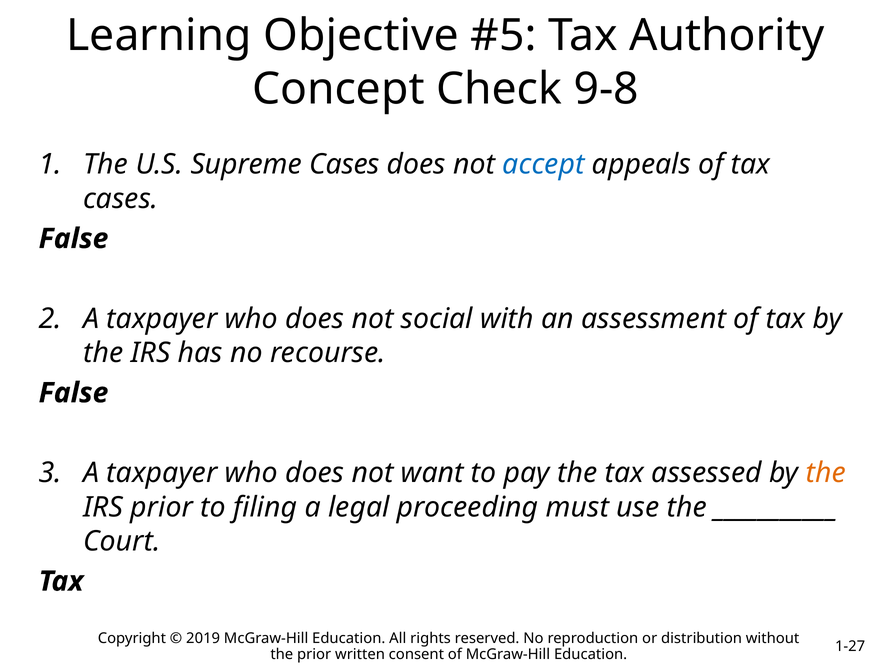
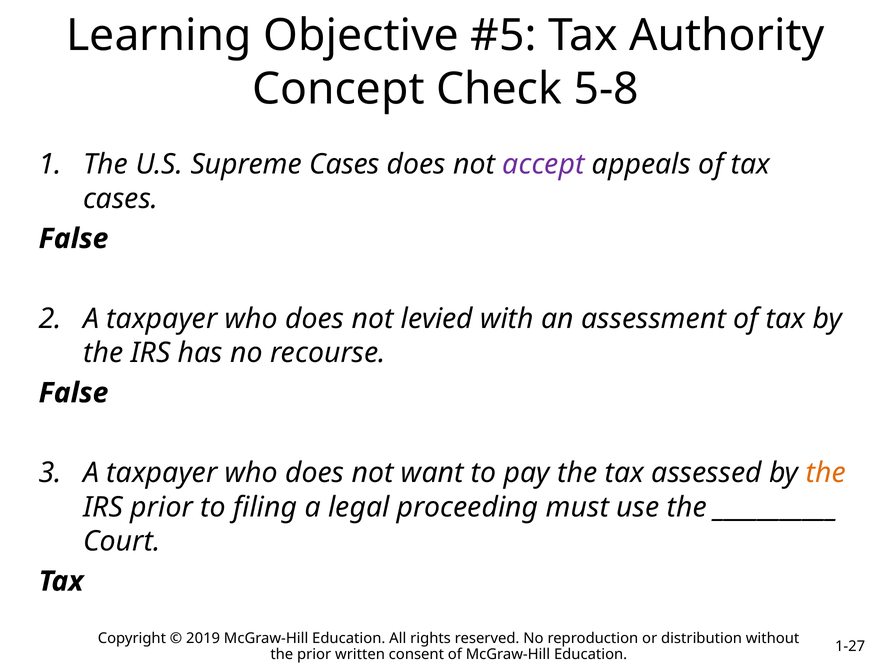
9-8: 9-8 -> 5-8 (606, 89)
accept colour: blue -> purple (543, 165)
social: social -> levied (437, 319)
